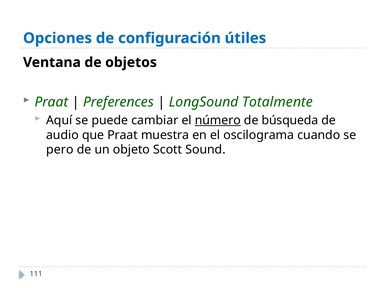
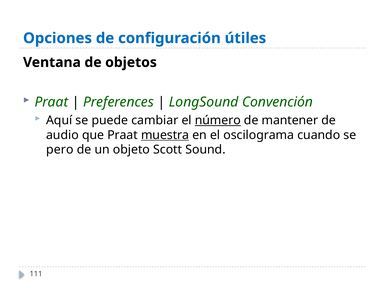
Totalmente: Totalmente -> Convención (278, 102)
búsqueda: búsqueda -> mantener (290, 121)
muestra underline: none -> present (165, 135)
